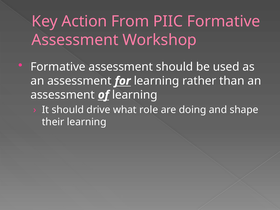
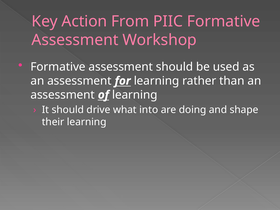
role: role -> into (149, 110)
